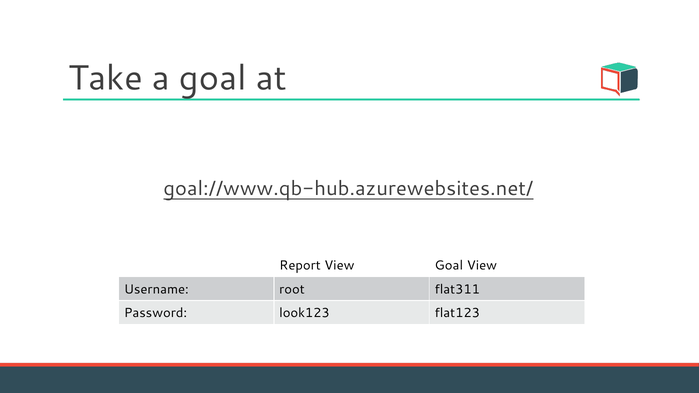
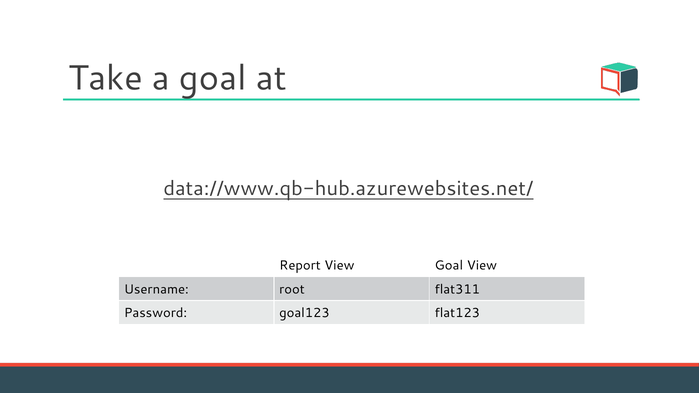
goal://www.qb-hub.azurewebsites.net/: goal://www.qb-hub.azurewebsites.net/ -> data://www.qb-hub.azurewebsites.net/ (348, 189)
look123: look123 -> goal123 (304, 313)
